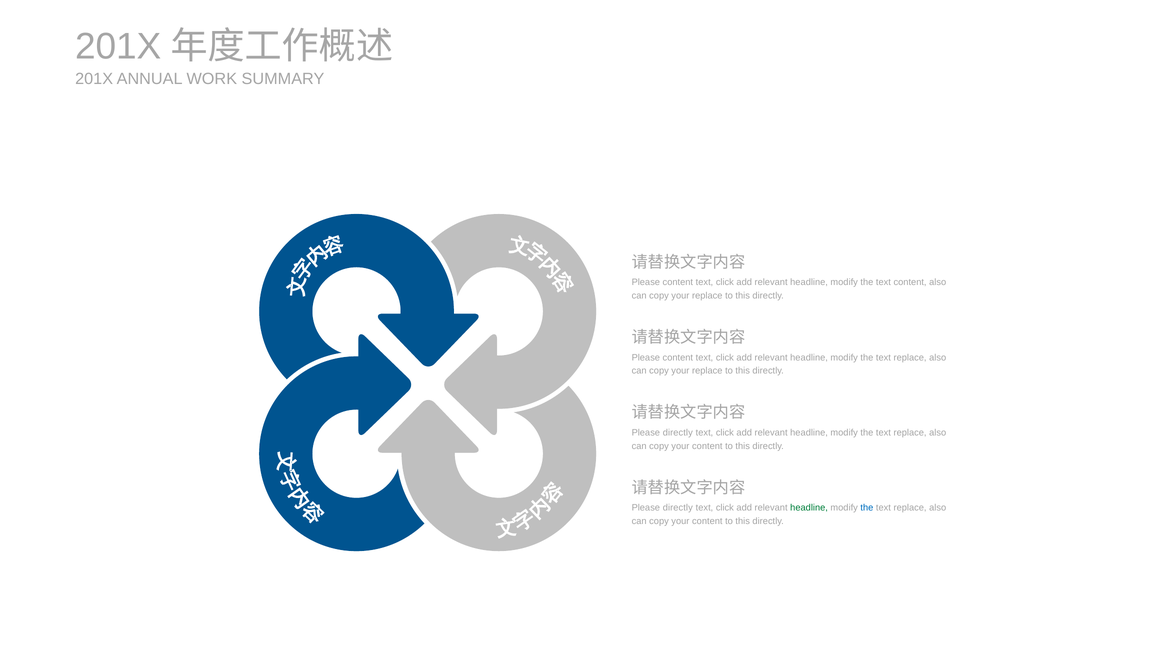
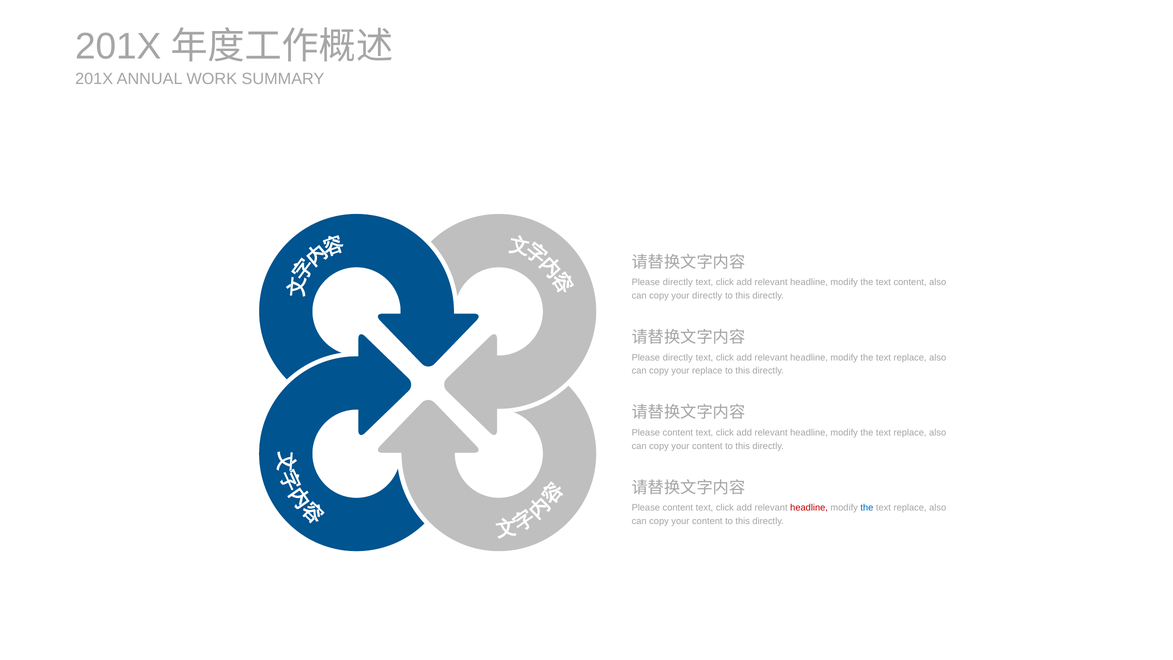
content: content -> directly (678, 282)
replace: replace -> directly (707, 296)
content: content -> directly (678, 357)
directly: directly -> content (678, 433)
directly: directly -> content (678, 508)
headline colour: green -> red (809, 508)
